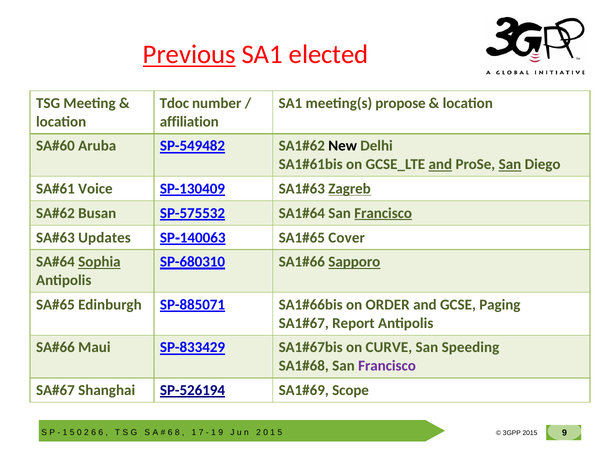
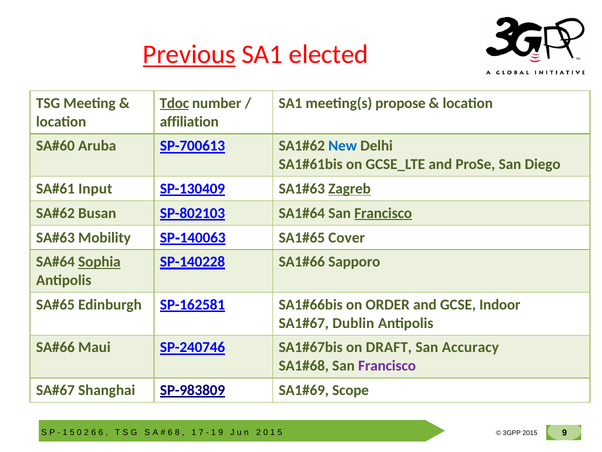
Tdoc underline: none -> present (174, 103)
SP-549482: SP-549482 -> SP-700613 (192, 146)
New colour: black -> blue (343, 146)
and underline: present -> none (440, 164)
San underline: present -> none (510, 164)
Voice: Voice -> Input (95, 189)
SP-575532: SP-575532 -> SP-802103 (192, 213)
Updates: Updates -> Mobility (105, 237)
SP-680310: SP-680310 -> SP-140228 (192, 262)
Sapporo underline: present -> none (354, 262)
SP-885071: SP-885071 -> SP-162581 (192, 304)
Paging: Paging -> Indoor (500, 304)
Report: Report -> Dublin (353, 323)
SP-833429: SP-833429 -> SP-240746 (192, 347)
CURVE: CURVE -> DRAFT (389, 347)
Speeding: Speeding -> Accuracy (470, 347)
SP-526194: SP-526194 -> SP-983809 (192, 390)
